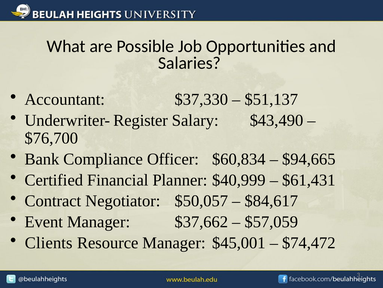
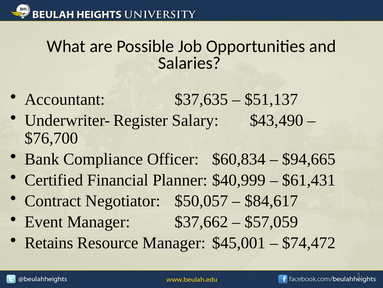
$37,330: $37,330 -> $37,635 (201, 99)
Clients: Clients -> Retains (49, 242)
